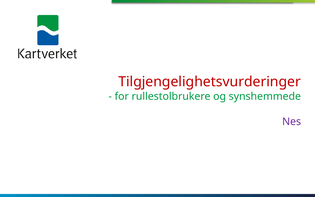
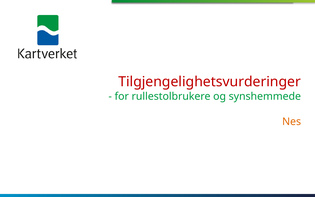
Nes colour: purple -> orange (292, 121)
